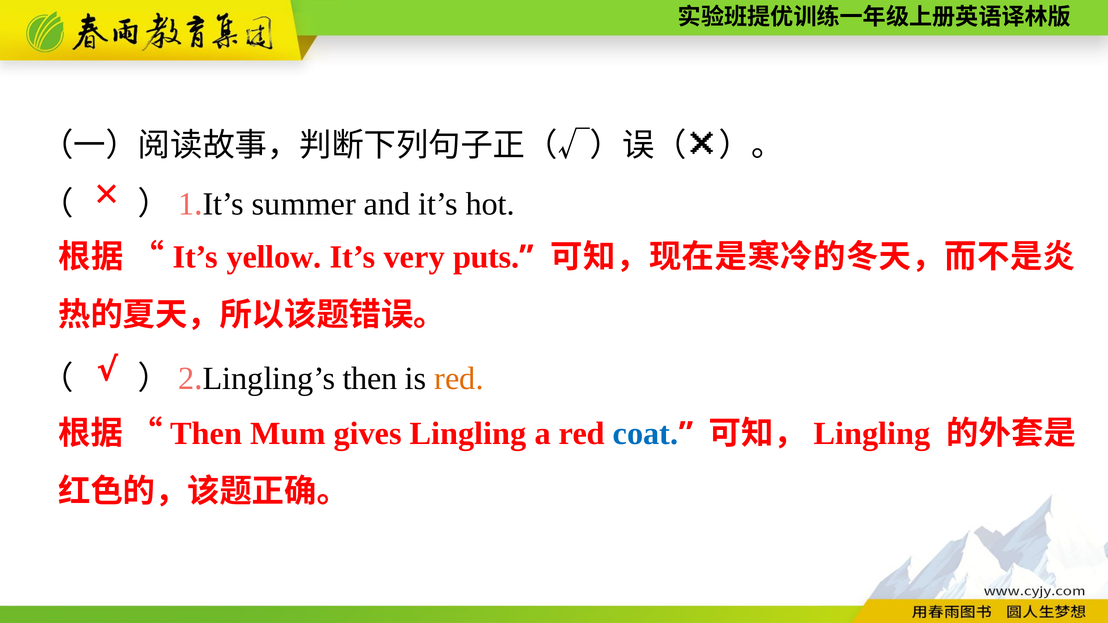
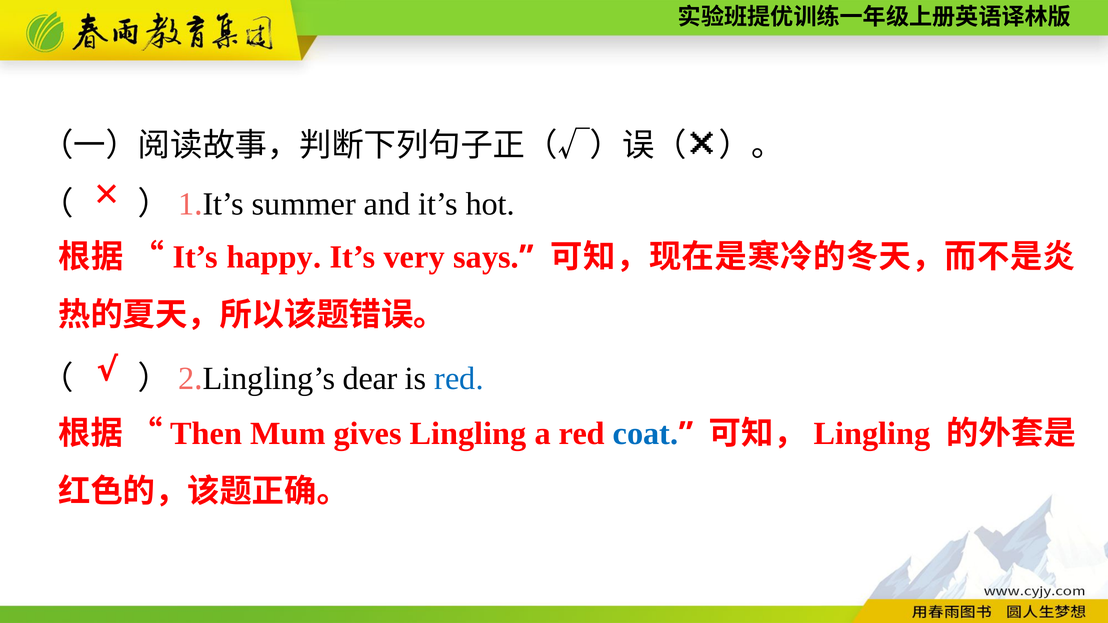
yellow: yellow -> happy (274, 257)
puts: puts -> says (486, 257)
then: then -> dear (370, 379)
red colour: orange -> blue (459, 379)
